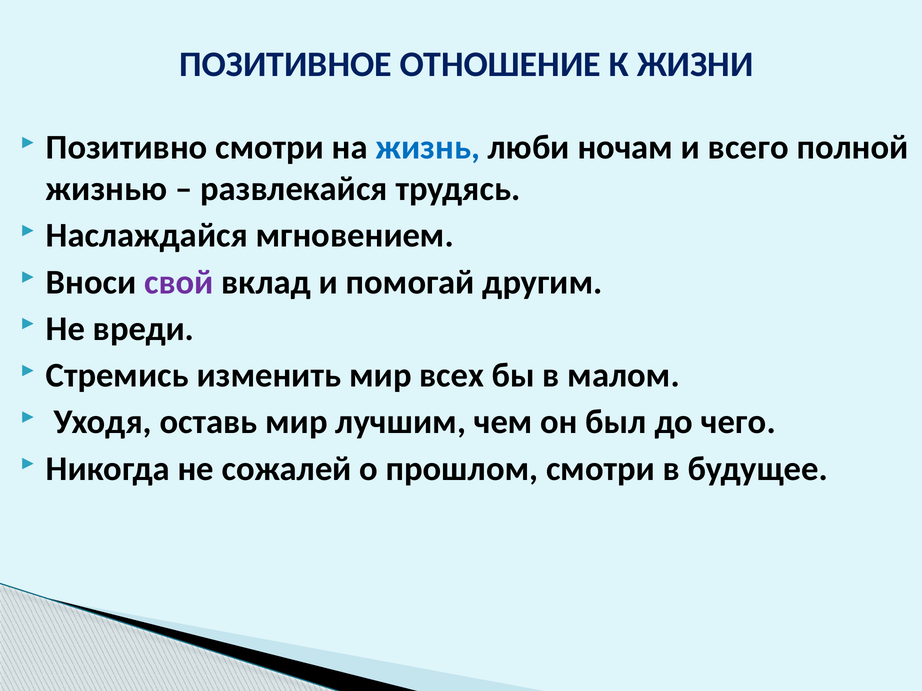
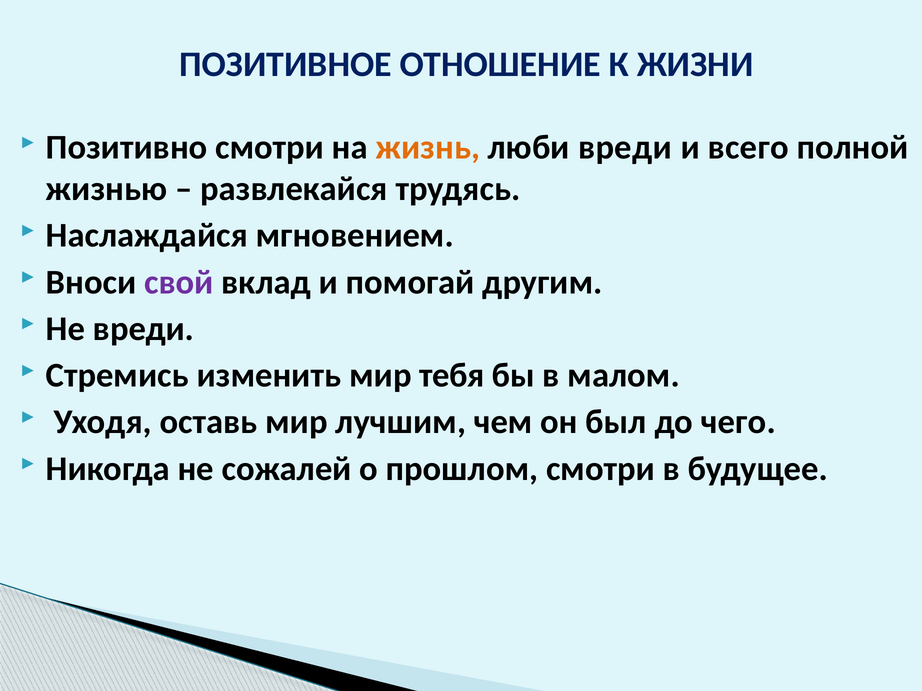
жизнь colour: blue -> orange (428, 148)
люби ночам: ночам -> вреди (625, 148)
всех: всех -> тебя (452, 376)
